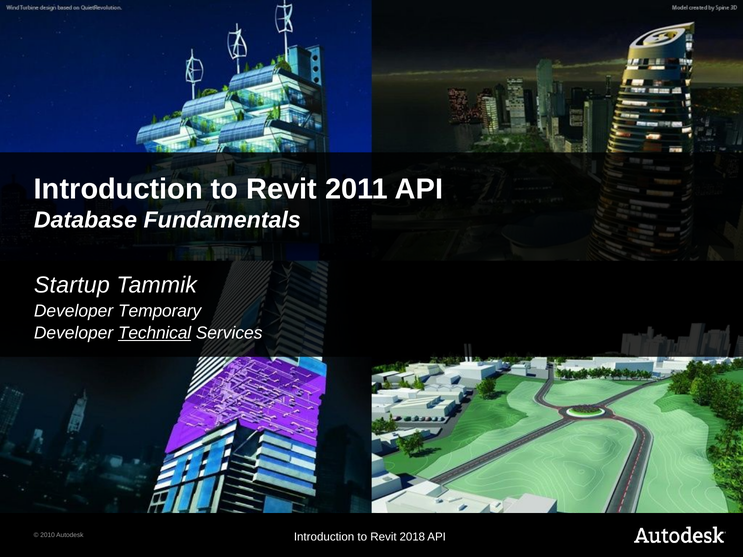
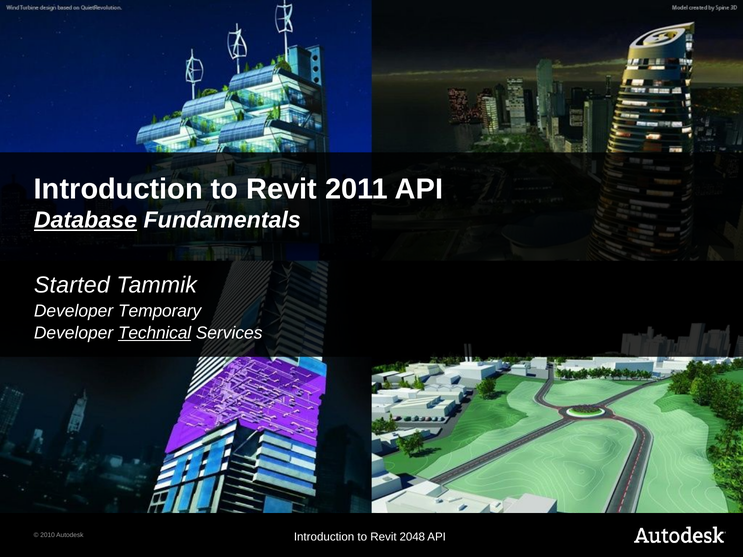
Database underline: none -> present (86, 220)
Startup: Startup -> Started (72, 285)
2018: 2018 -> 2048 (412, 537)
